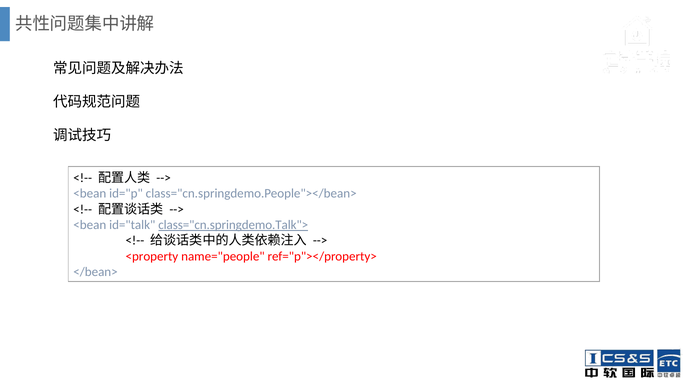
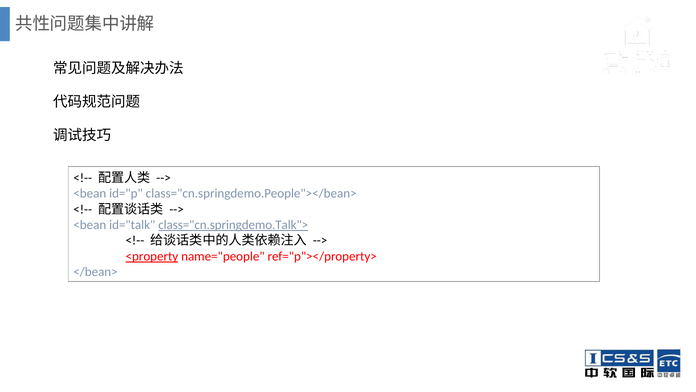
<property underline: none -> present (152, 256)
